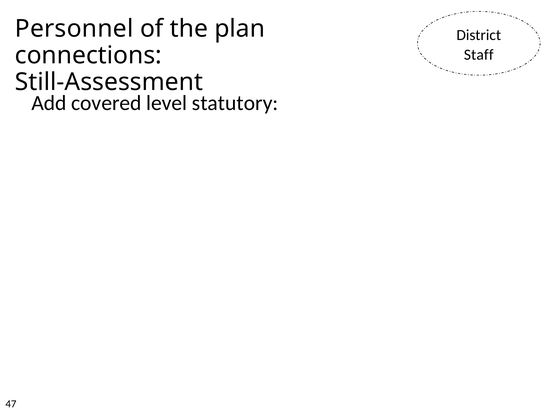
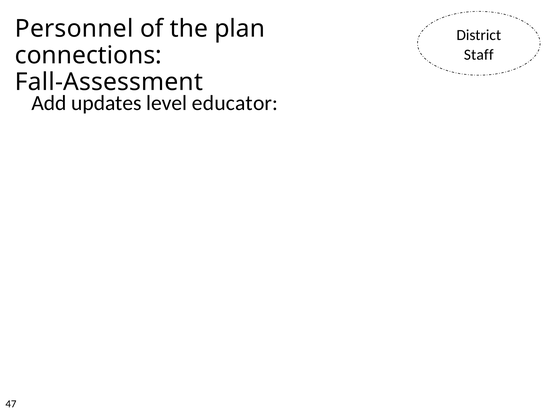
Still-Assessment: Still-Assessment -> Fall-Assessment (109, 82)
covered: covered -> updates (106, 103)
statutory: statutory -> educator (235, 103)
